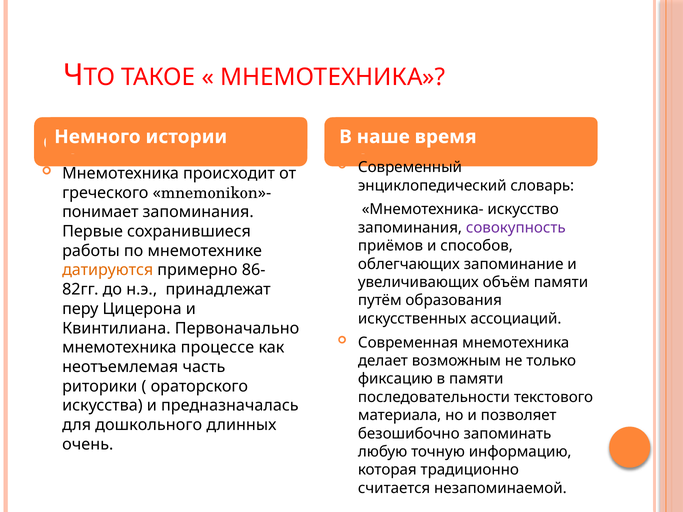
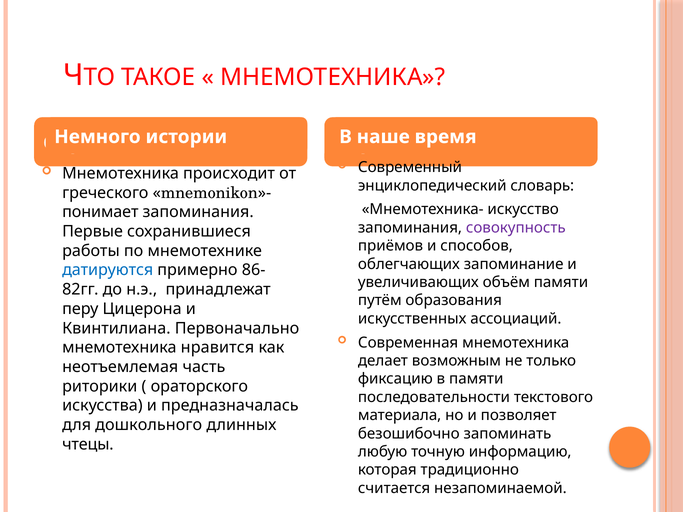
датируются colour: orange -> blue (108, 270)
процессе: процессе -> нравится (217, 348)
очень: очень -> чтецы (88, 445)
